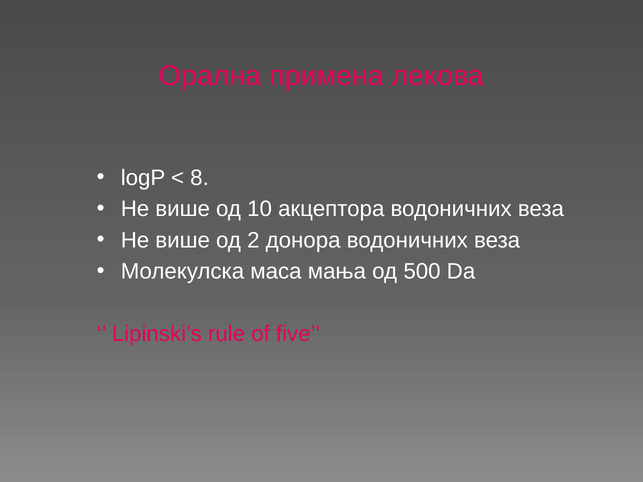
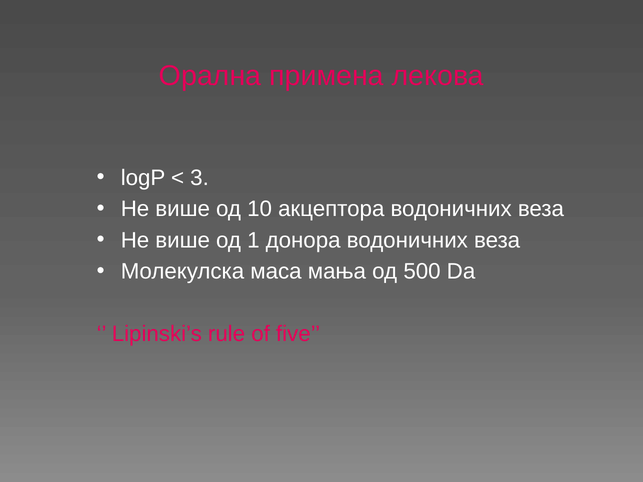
8: 8 -> 3 (200, 178)
2: 2 -> 1 (253, 240)
